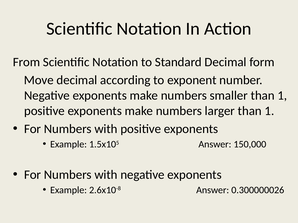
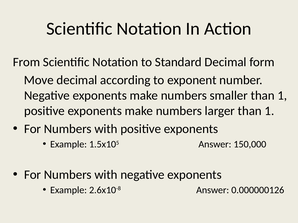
0.300000026: 0.300000026 -> 0.000000126 (258, 190)
